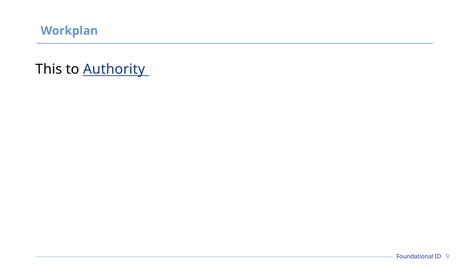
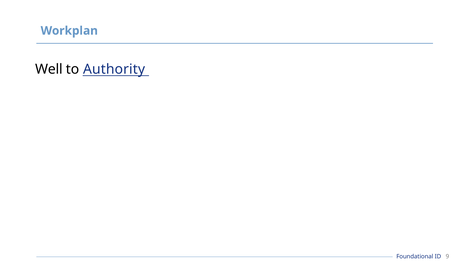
This: This -> Well (49, 69)
